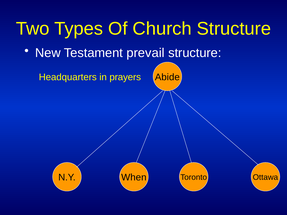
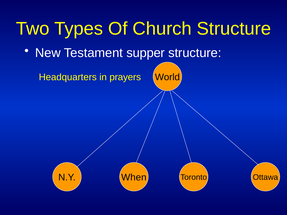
prevail: prevail -> supper (146, 53)
Abide: Abide -> World (167, 77)
